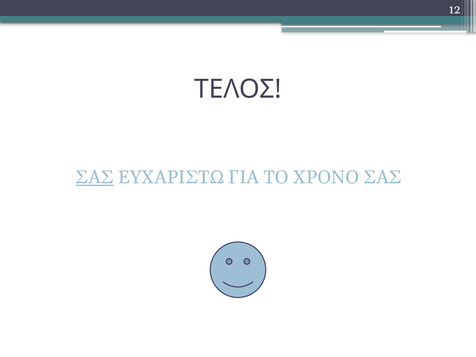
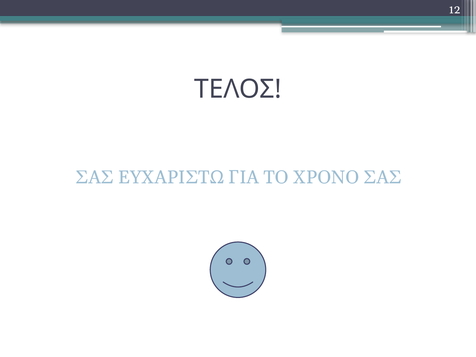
ΣΑΣ underline: present -> none (95, 177)
